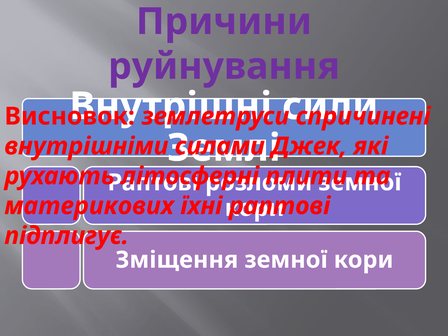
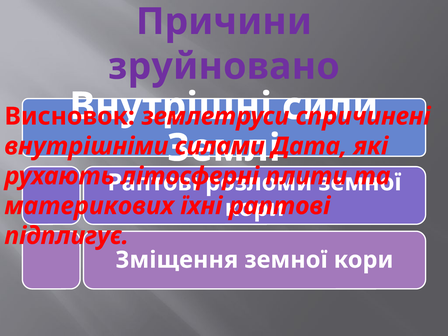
руйнування: руйнування -> зруйновано (224, 66)
Джек: Джек -> Дата (309, 146)
